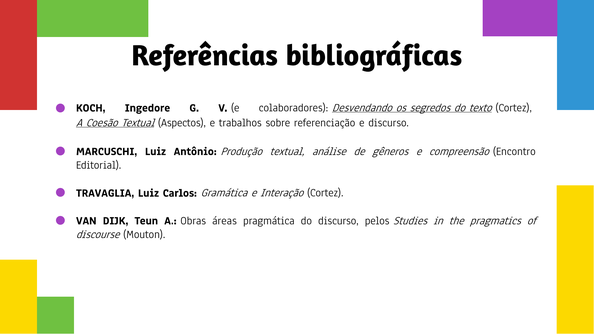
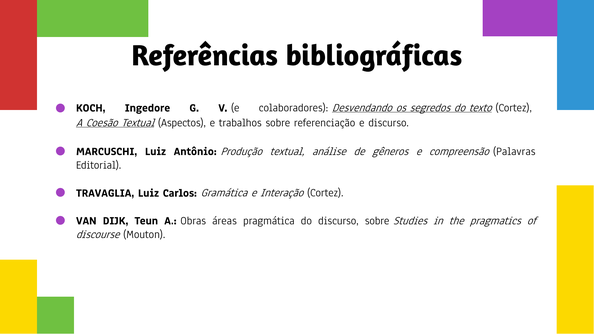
Encontro: Encontro -> Palavras (514, 151)
discurso pelos: pelos -> sobre (377, 221)
